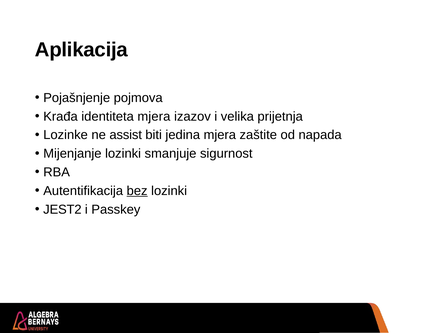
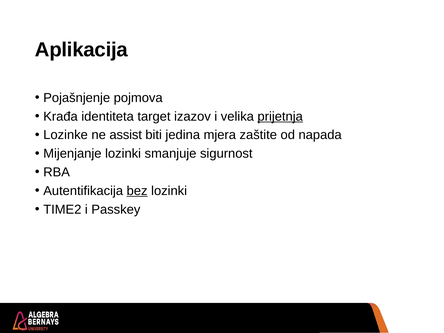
identiteta mjera: mjera -> target (154, 116)
prijetnja underline: none -> present (280, 116)
JEST2: JEST2 -> TIME2 (62, 209)
